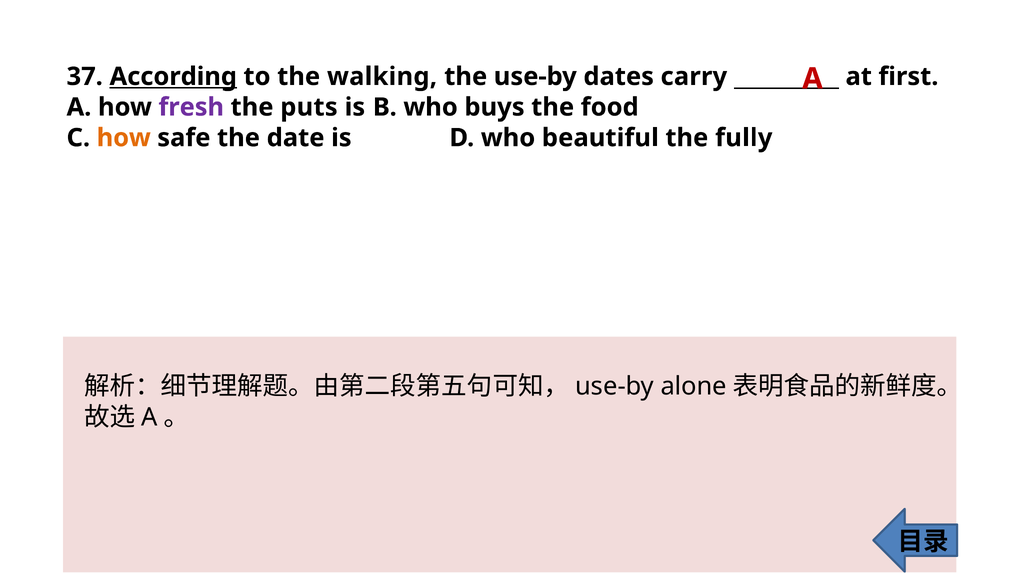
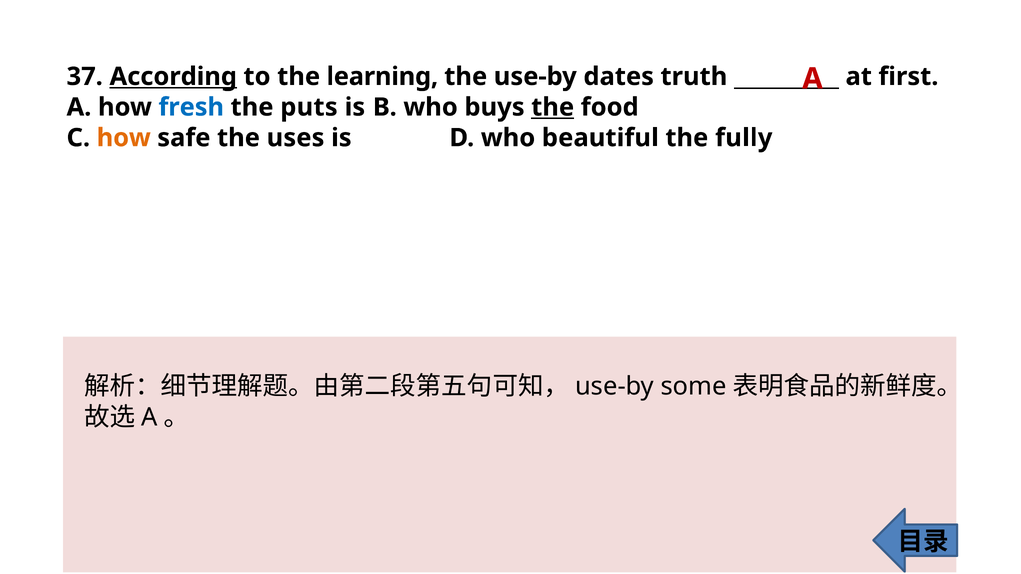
walking: walking -> learning (382, 77)
carry: carry -> truth (694, 77)
fresh colour: purple -> blue (191, 107)
the underline: none -> present (553, 107)
date: date -> uses (296, 138)
alone: alone -> some (694, 387)
